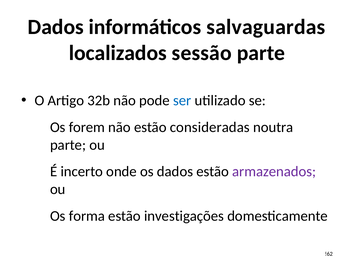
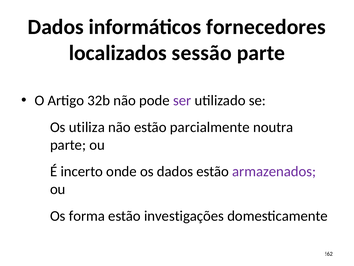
salvaguardas: salvaguardas -> fornecedores (266, 27)
ser colour: blue -> purple (182, 100)
forem: forem -> utiliza (87, 127)
consideradas: consideradas -> parcialmente (210, 127)
